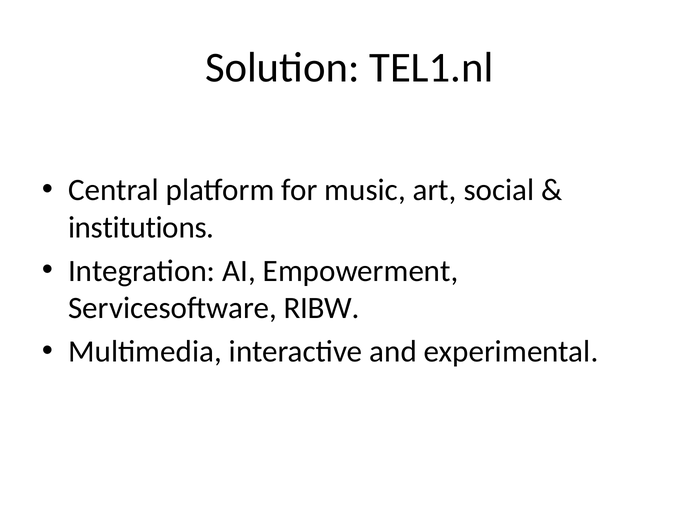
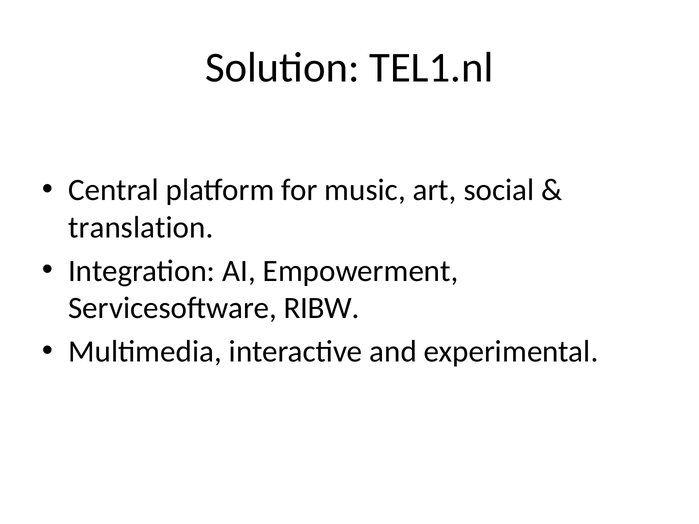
institutions: institutions -> translation (141, 227)
